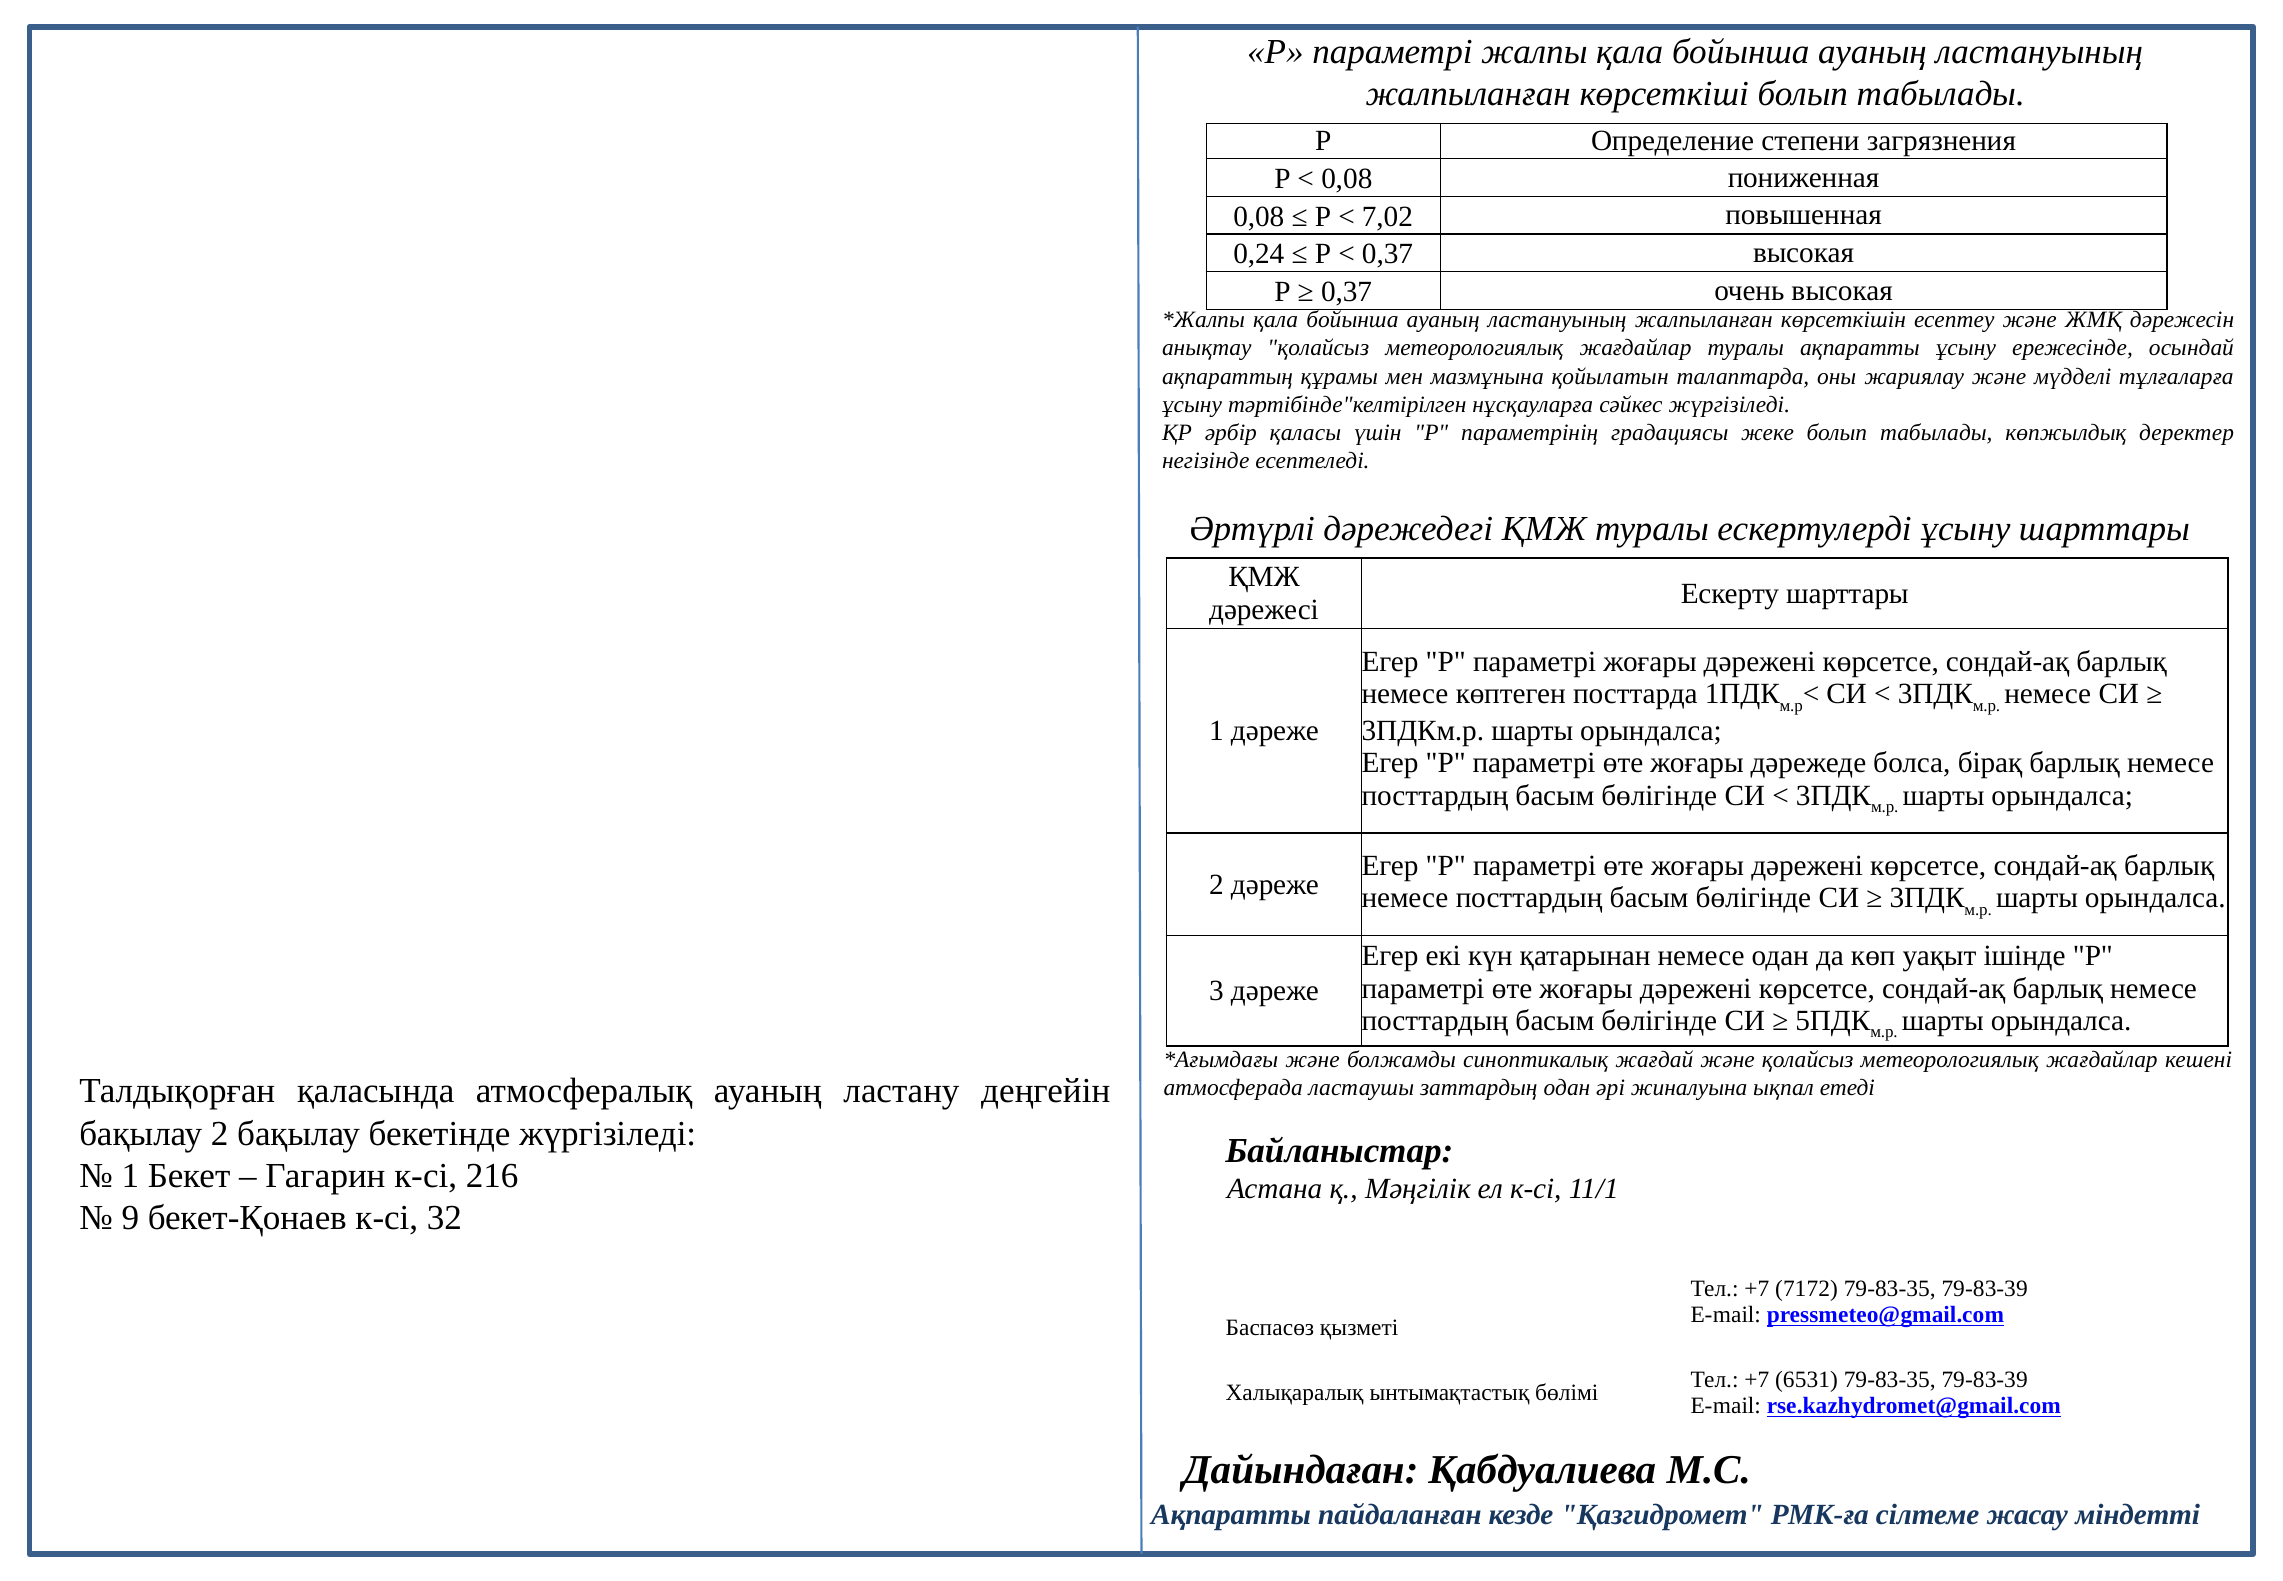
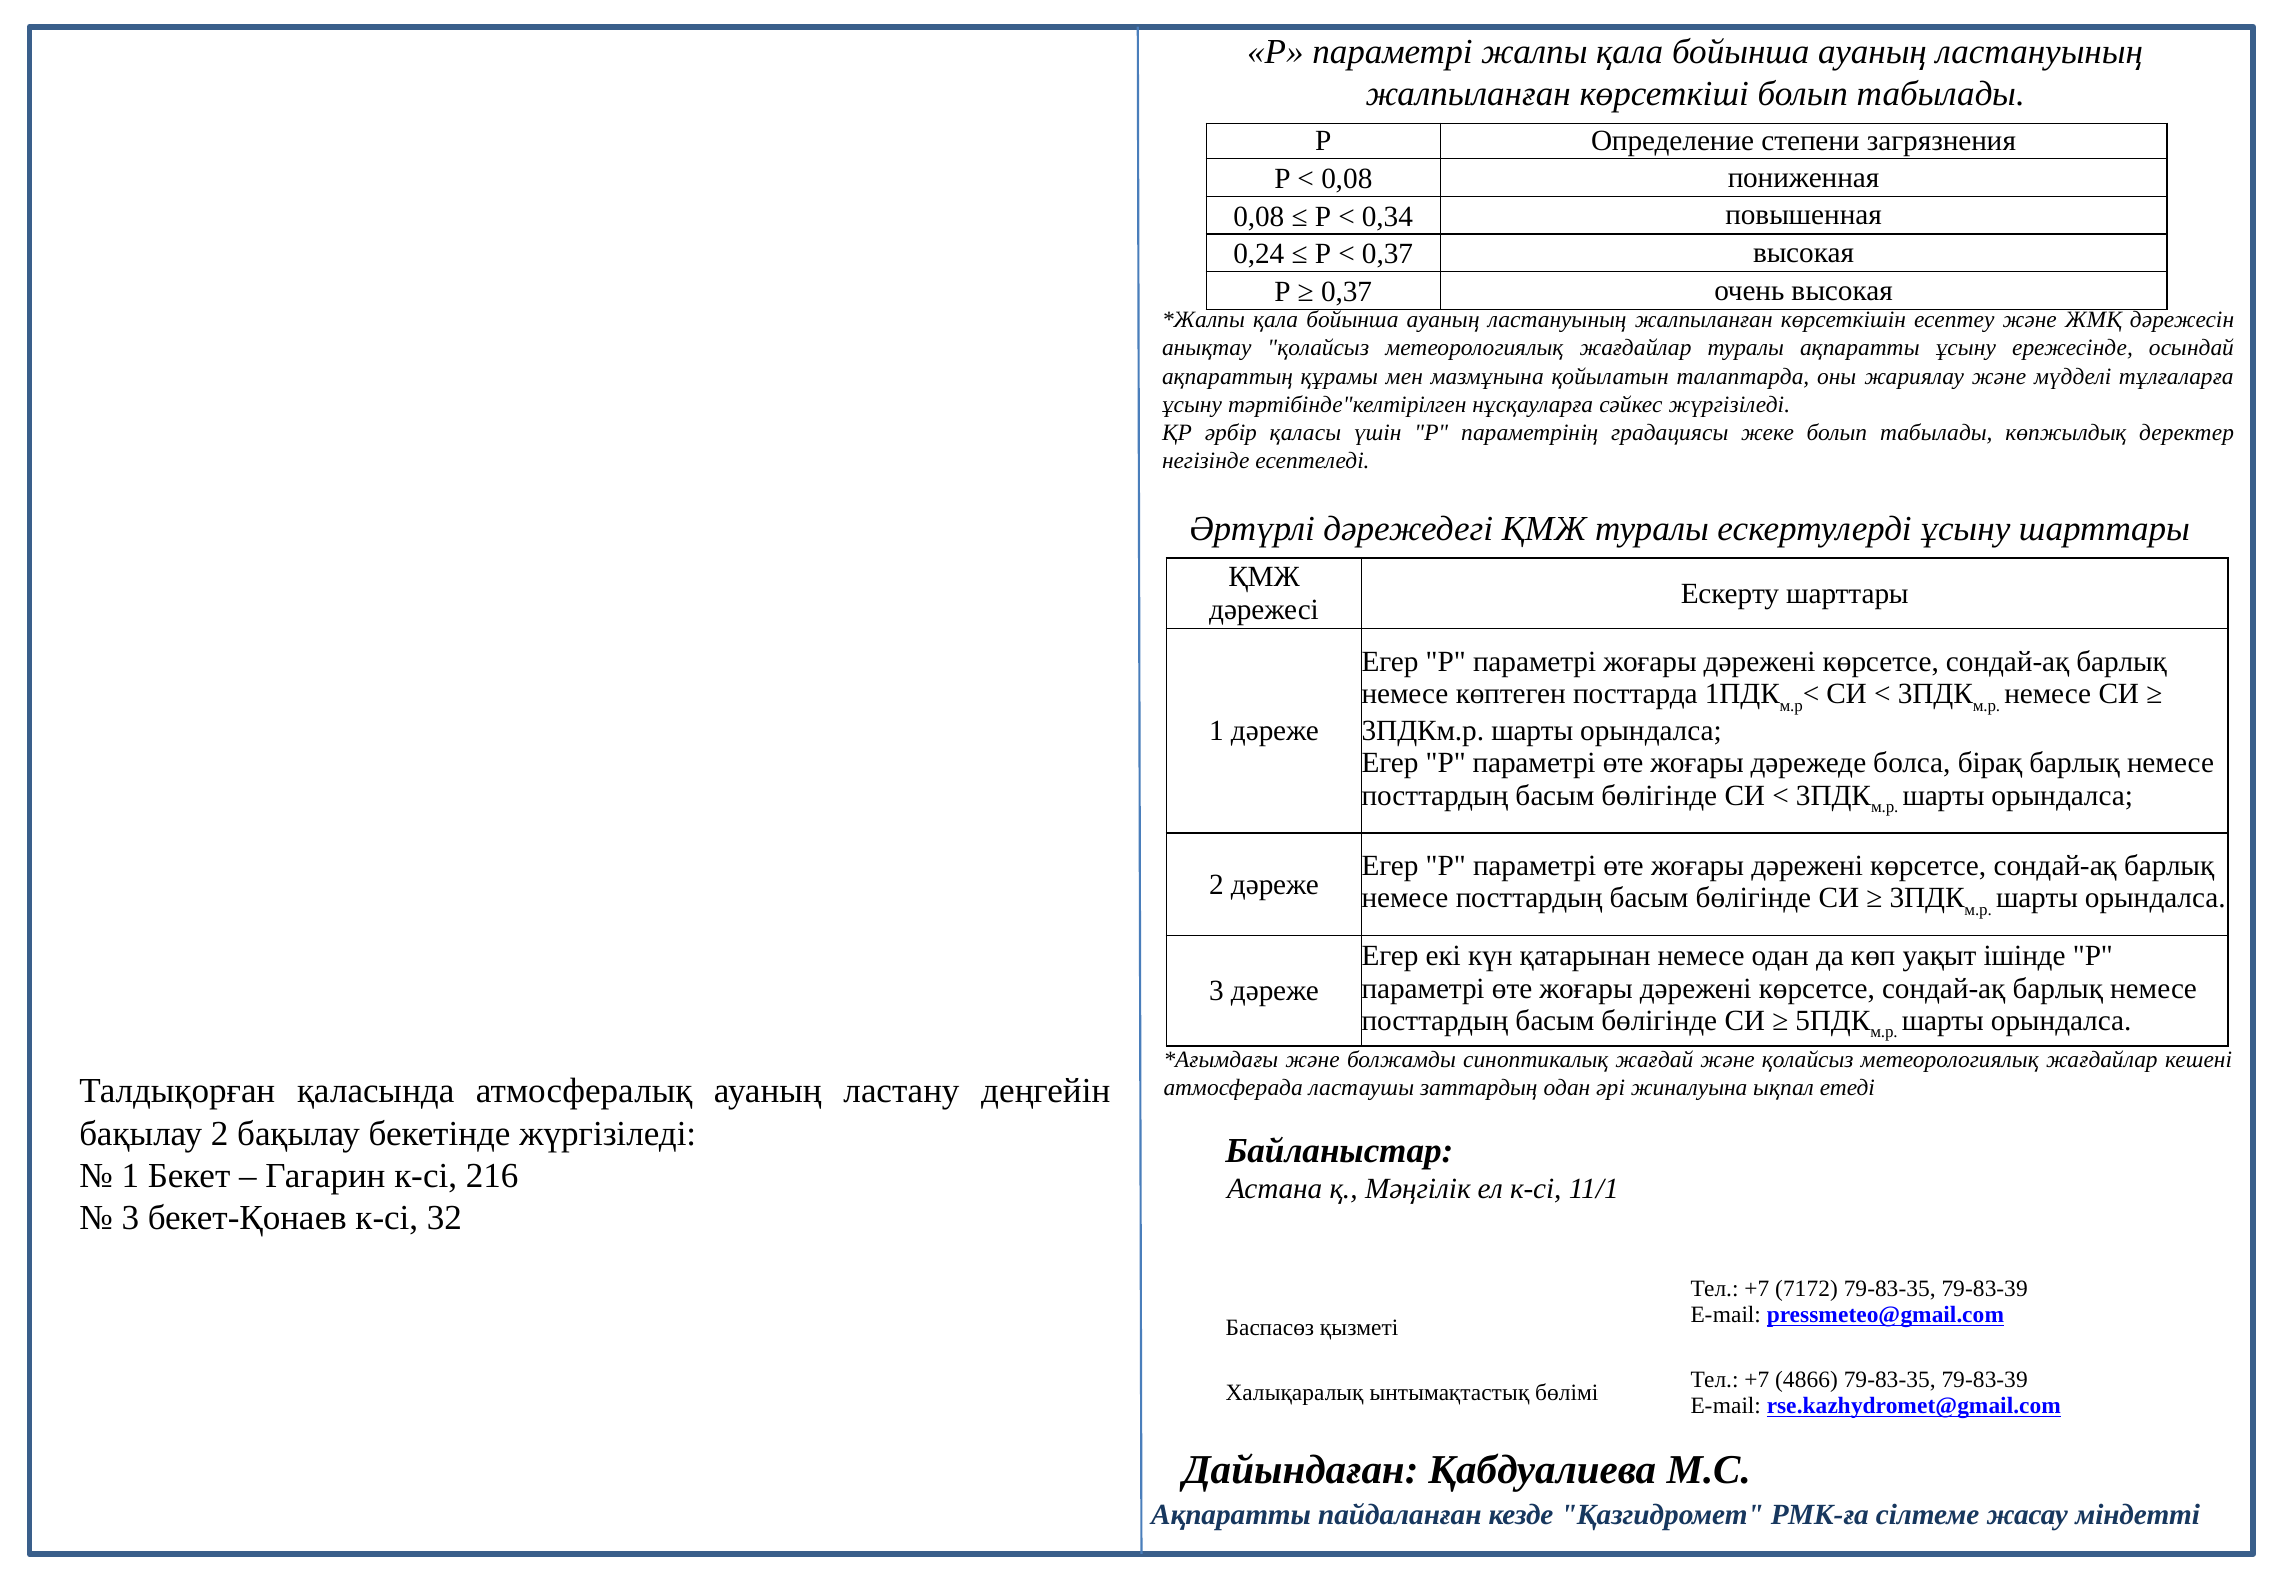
7,02: 7,02 -> 0,34 (1387, 216)
9: 9 -> 3 (130, 1217)
6531: 6531 -> 4866 (1807, 1380)
